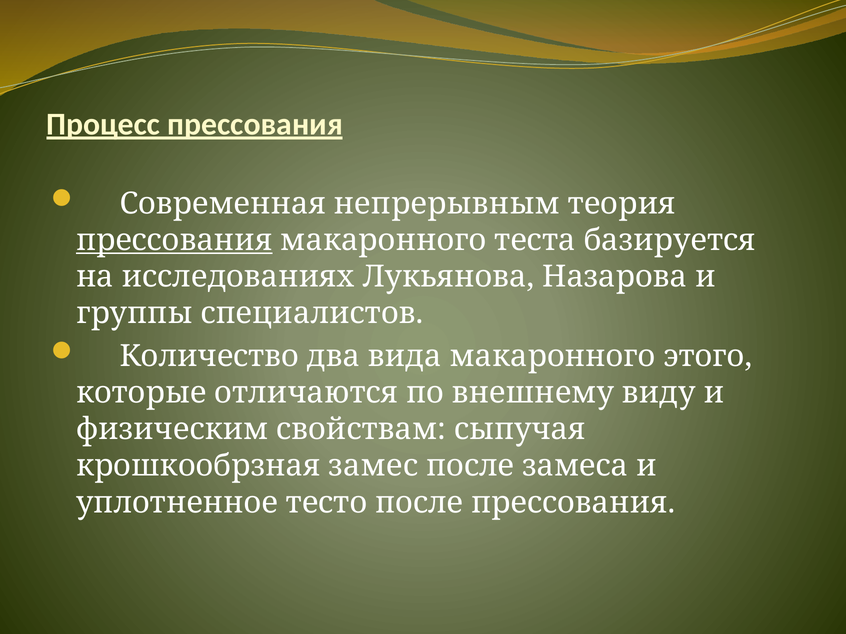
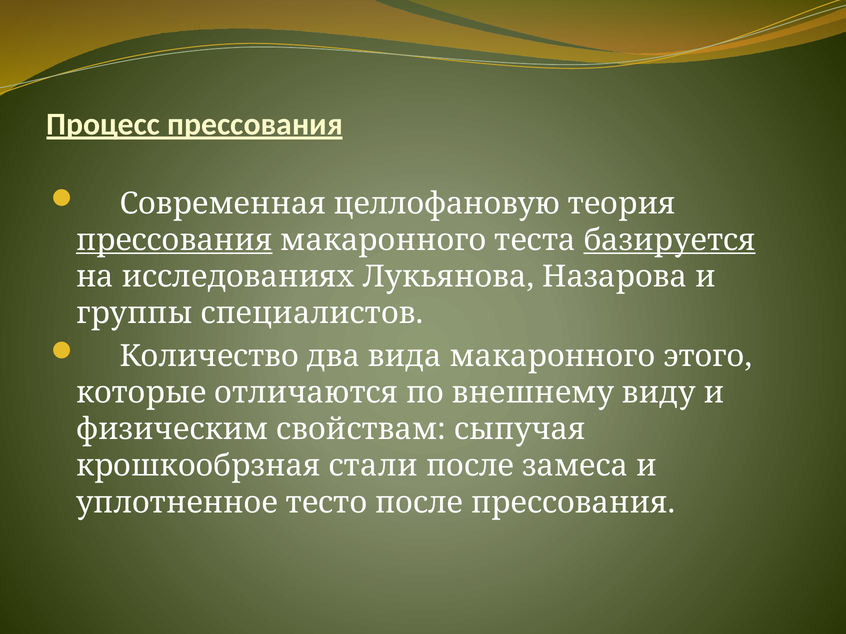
непрерывным: непрерывным -> целлофановую (447, 204)
базируется underline: none -> present (670, 240)
замес: замес -> стали (373, 466)
